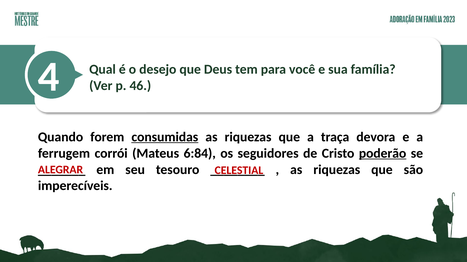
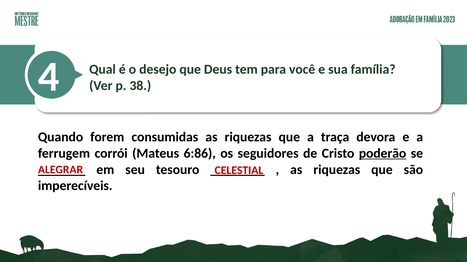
46: 46 -> 38 (140, 86)
consumidas underline: present -> none (165, 137)
6:84: 6:84 -> 6:86 (200, 154)
